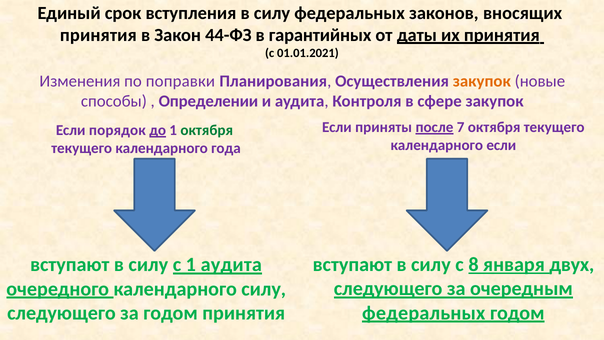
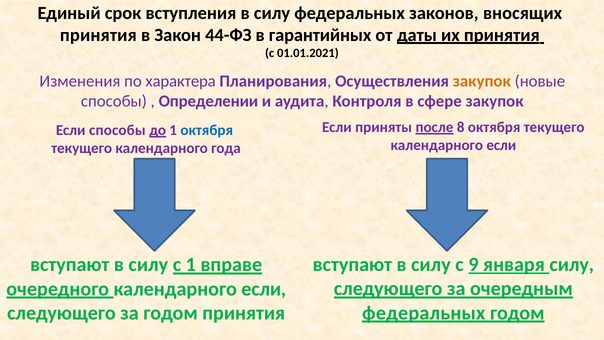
поправки: поправки -> характера (181, 81)
7: 7 -> 8 (461, 127)
Если порядок: порядок -> способы (117, 130)
октября colour: green -> blue (207, 130)
8: 8 -> 9 (473, 264)
января двух: двух -> силу (572, 264)
1 аудита: аудита -> вправе (231, 265)
очередного календарного силу: силу -> если (264, 289)
